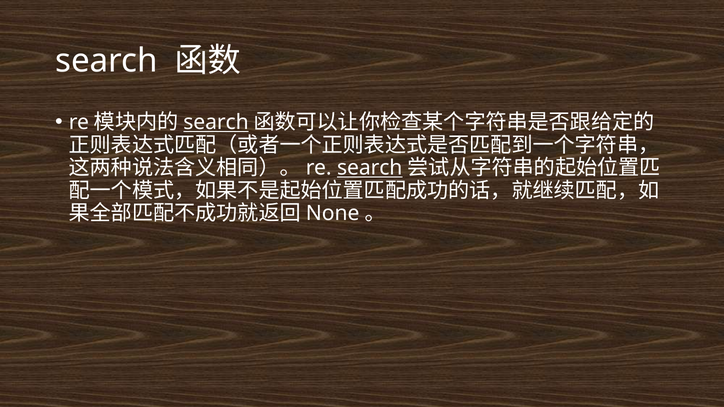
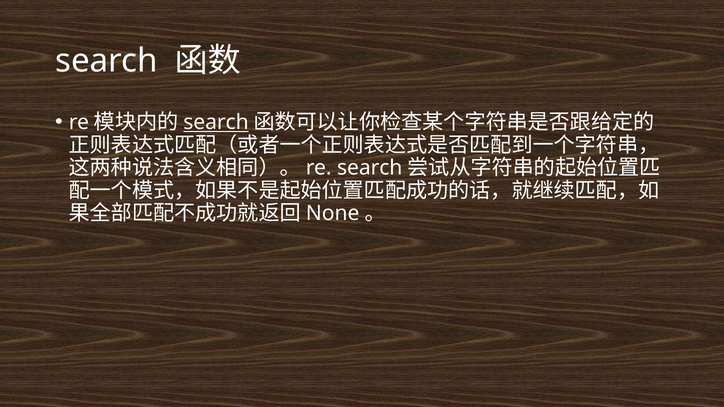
search underline: present -> none (370, 168)
